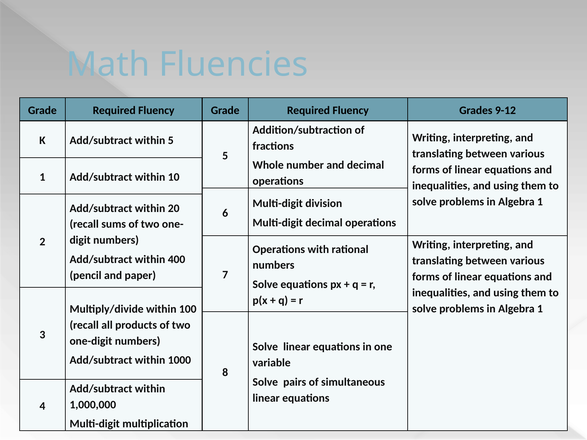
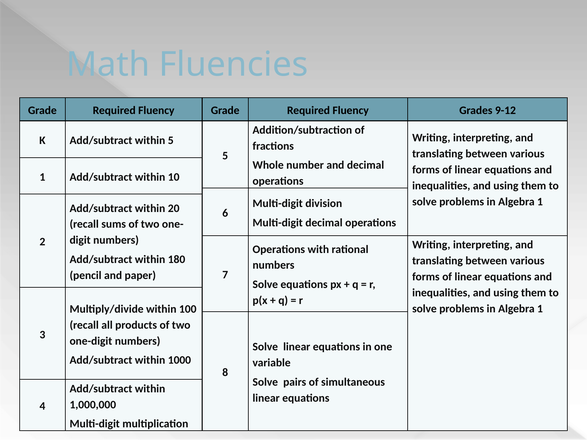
400: 400 -> 180 (177, 260)
